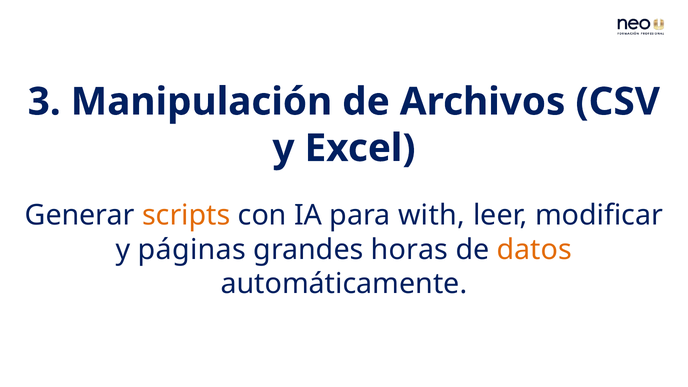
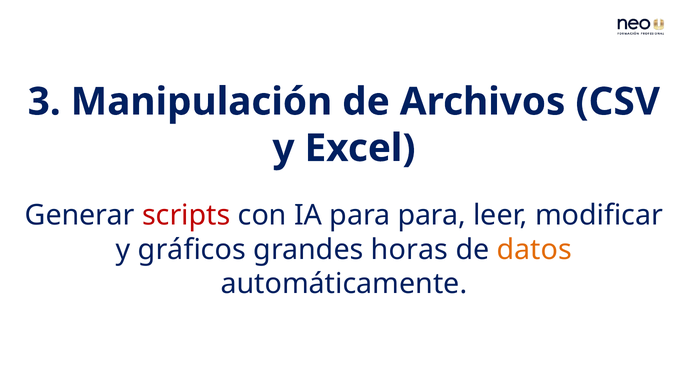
scripts colour: orange -> red (186, 215)
para with: with -> para (432, 215)
páginas: páginas -> gráficos (192, 250)
